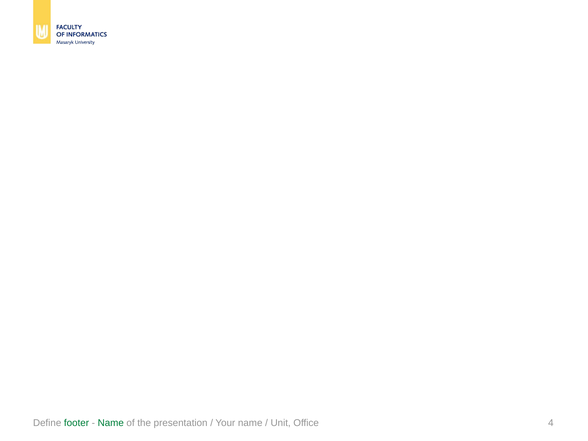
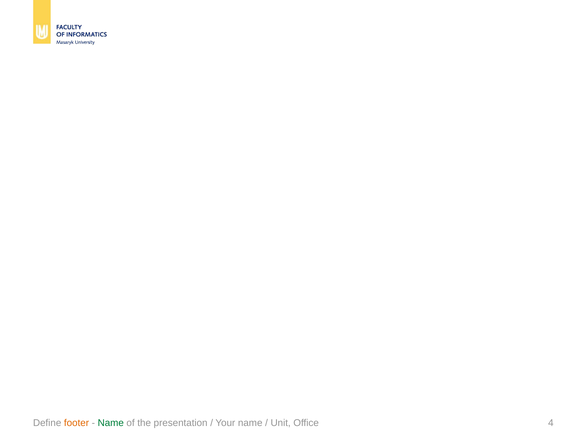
footer colour: green -> orange (77, 423)
